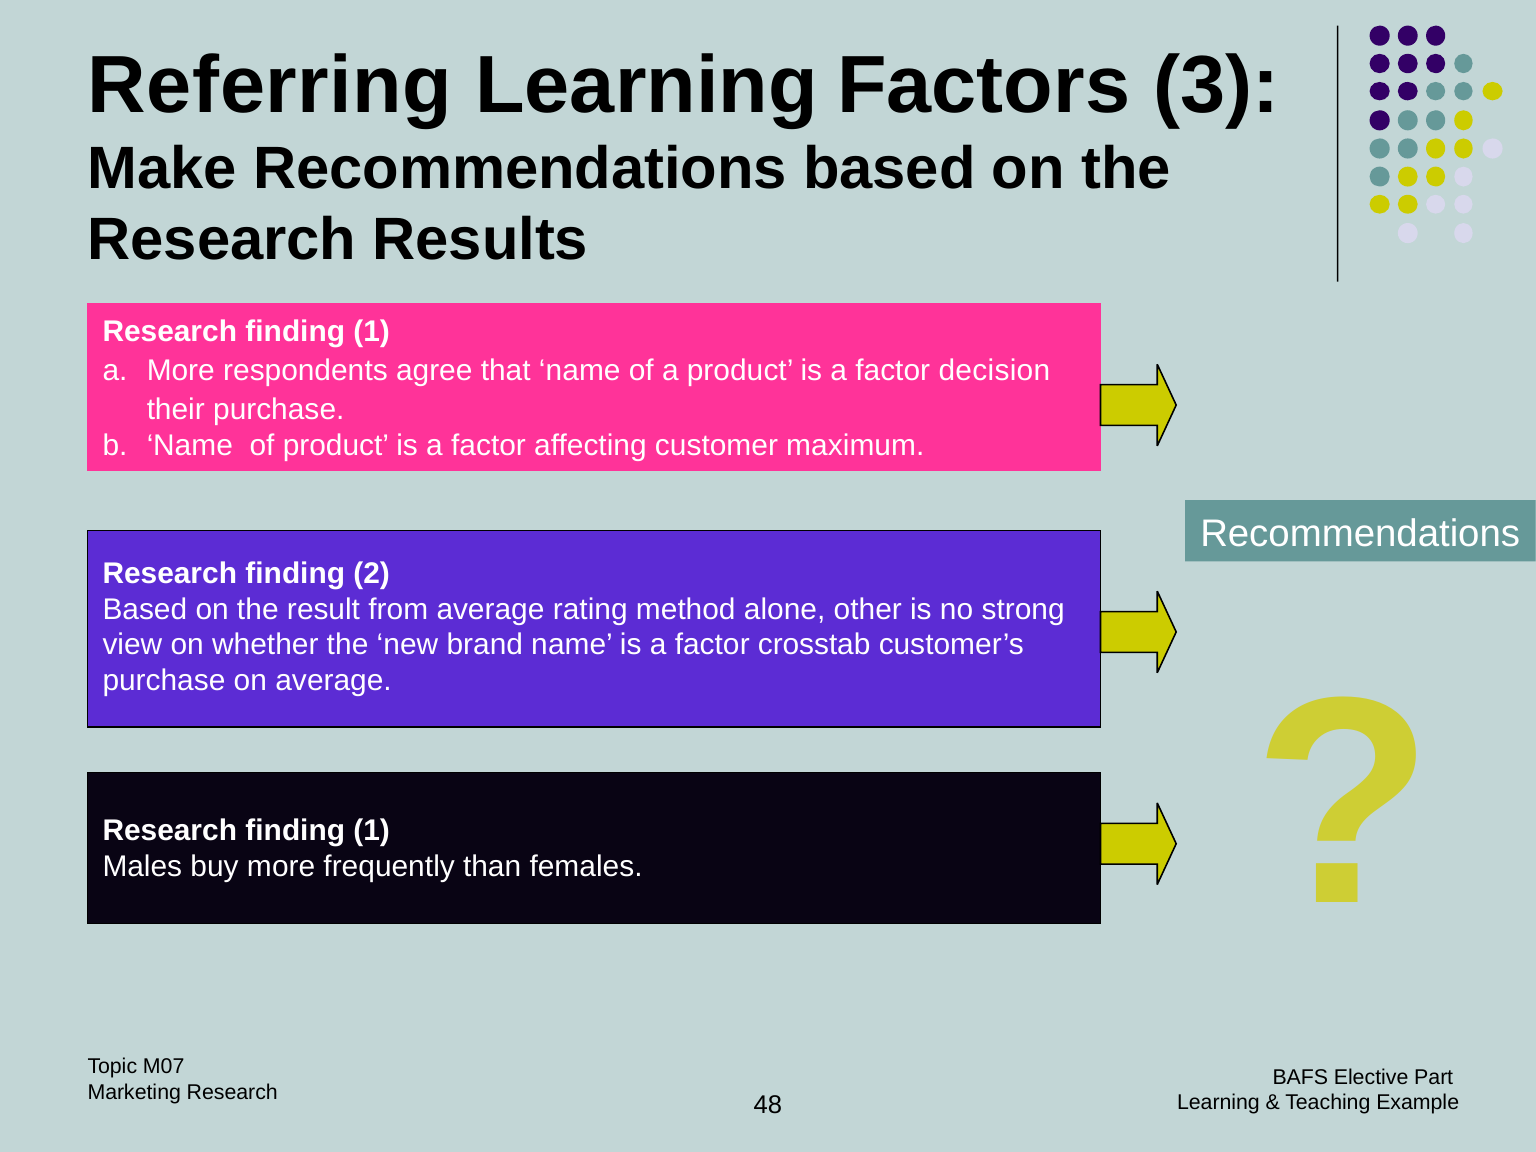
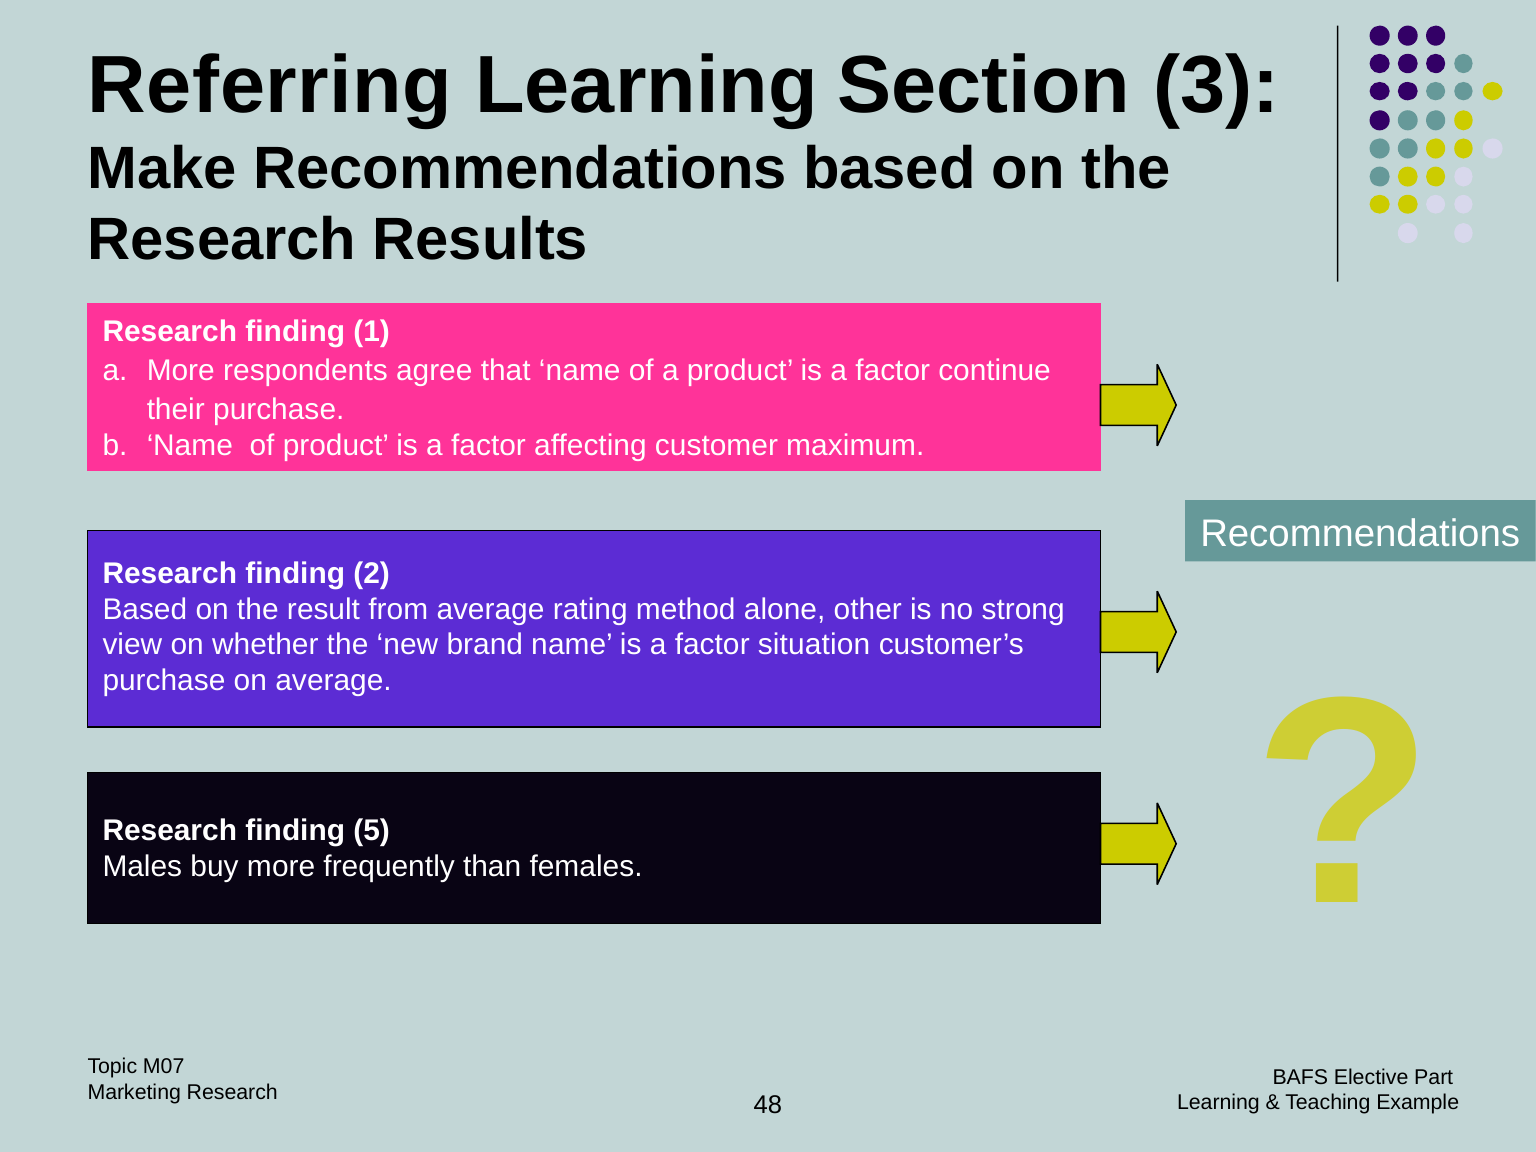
Factors: Factors -> Section (984, 85)
decision: decision -> continue (995, 371)
crosstab: crosstab -> situation (814, 645)
1: 1 -> 5 (372, 830)
